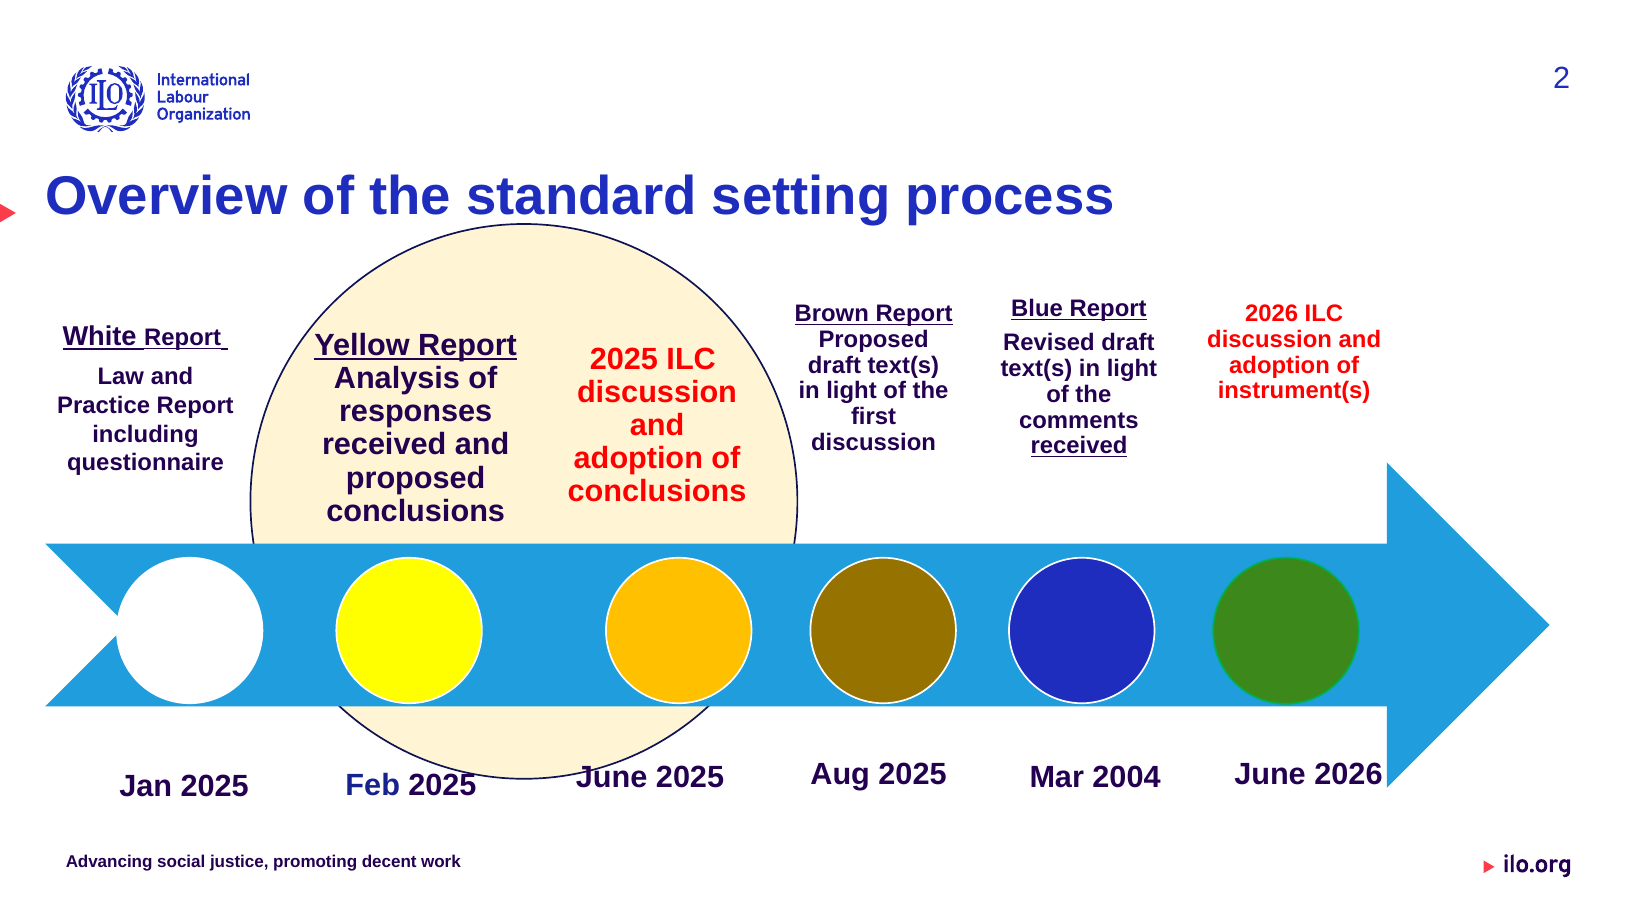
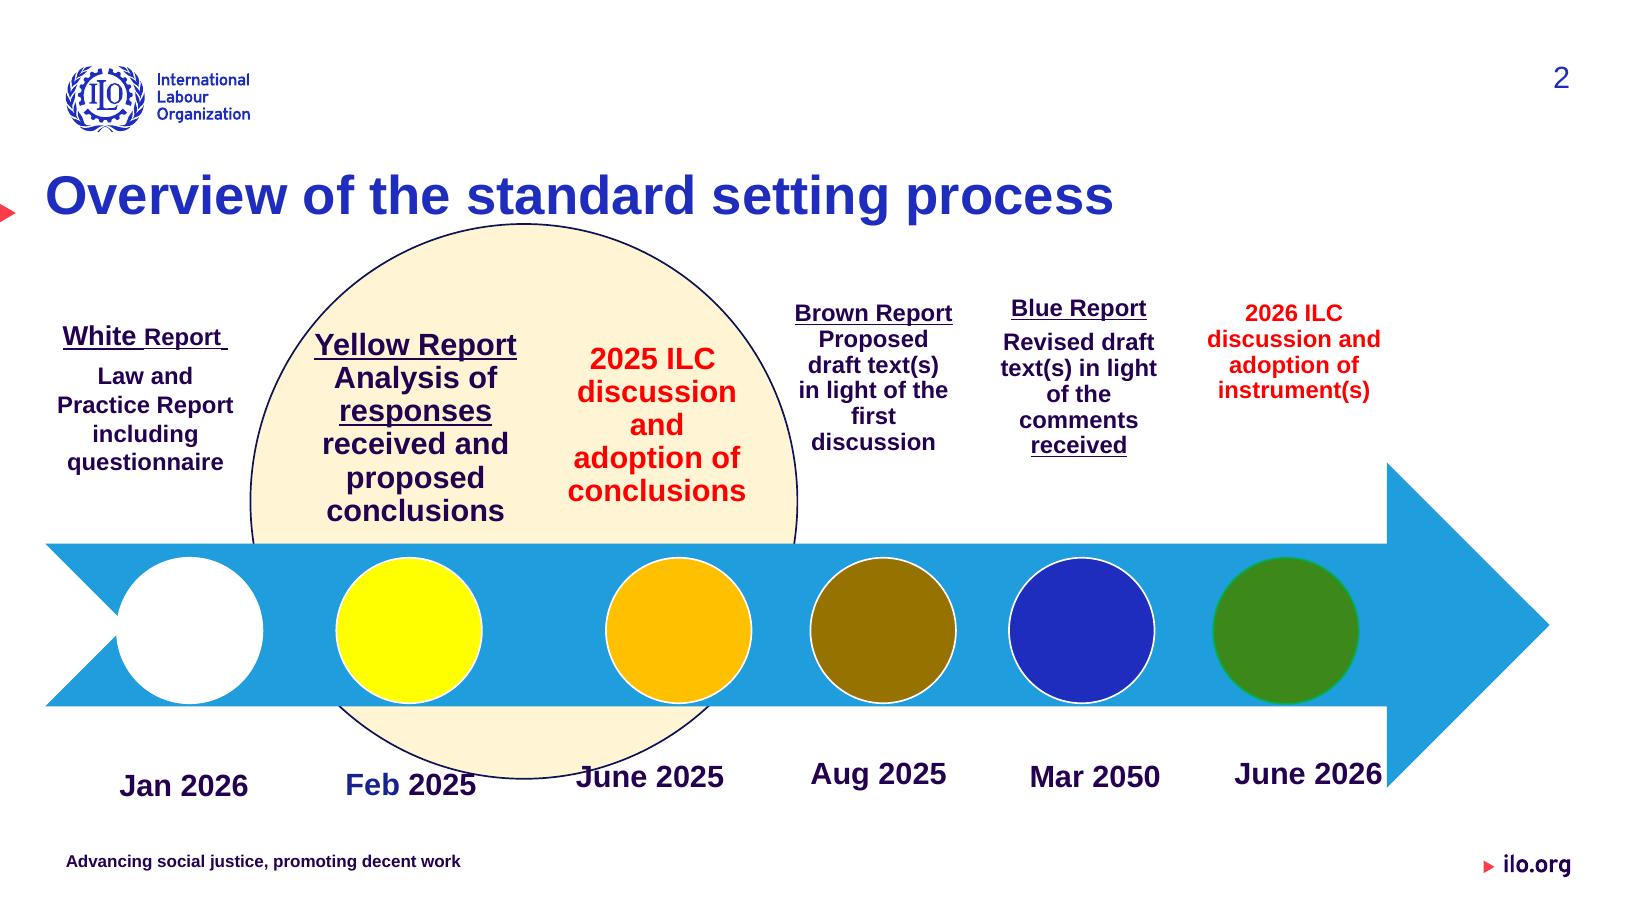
responses underline: none -> present (416, 412)
2004: 2004 -> 2050 (1127, 777)
Jan 2025: 2025 -> 2026 (215, 786)
